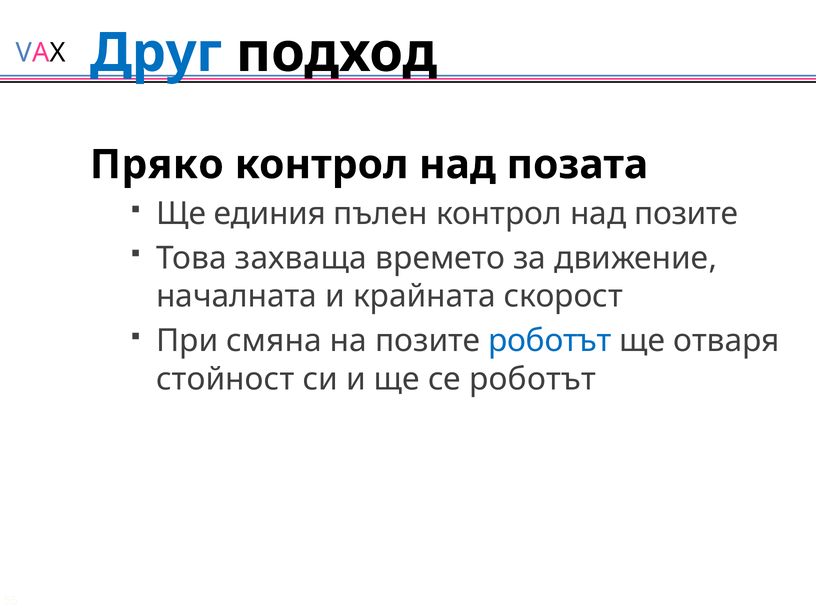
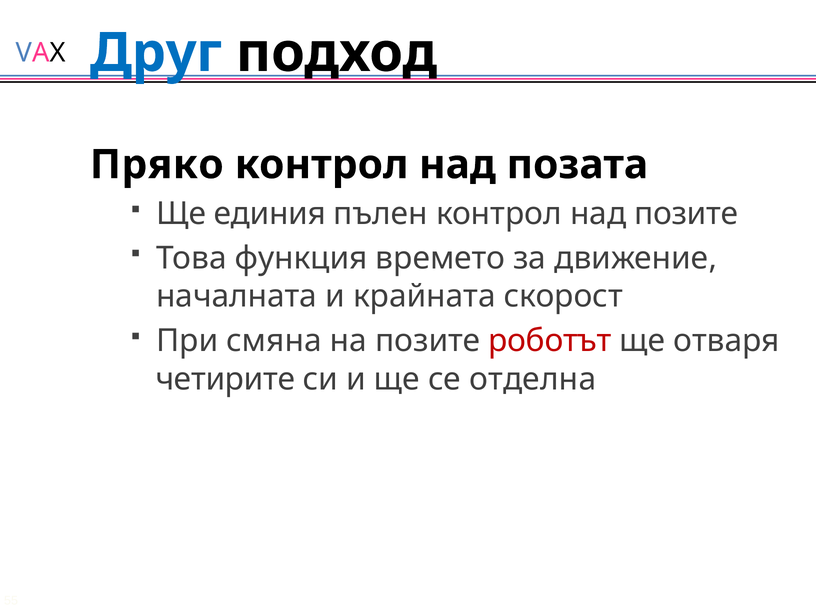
захваща: захваща -> функция (301, 258)
роботът colour: blue -> red (550, 341)
стойност: стойност -> четирите (225, 379)
се роботът: роботът -> отделна (533, 379)
